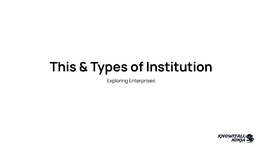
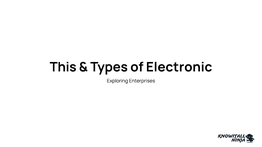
Institution: Institution -> Electronic (179, 67)
